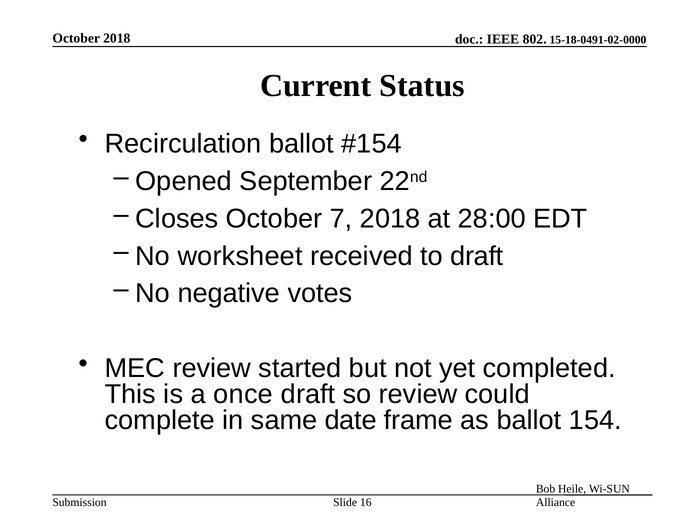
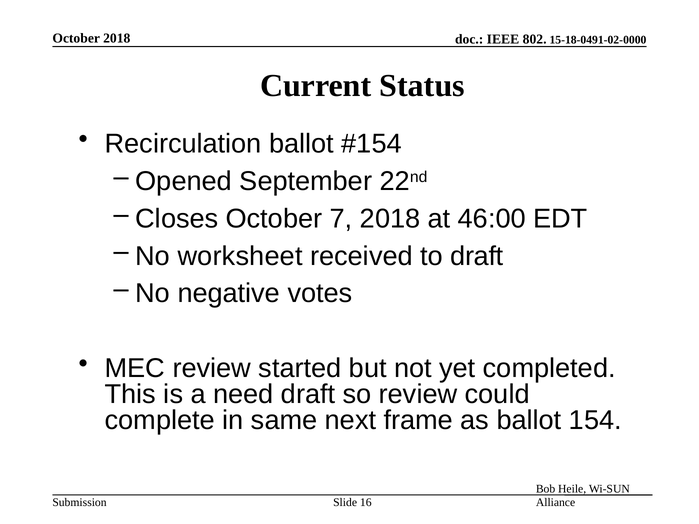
28:00: 28:00 -> 46:00 (492, 219)
once: once -> need (243, 395)
date: date -> next (350, 421)
